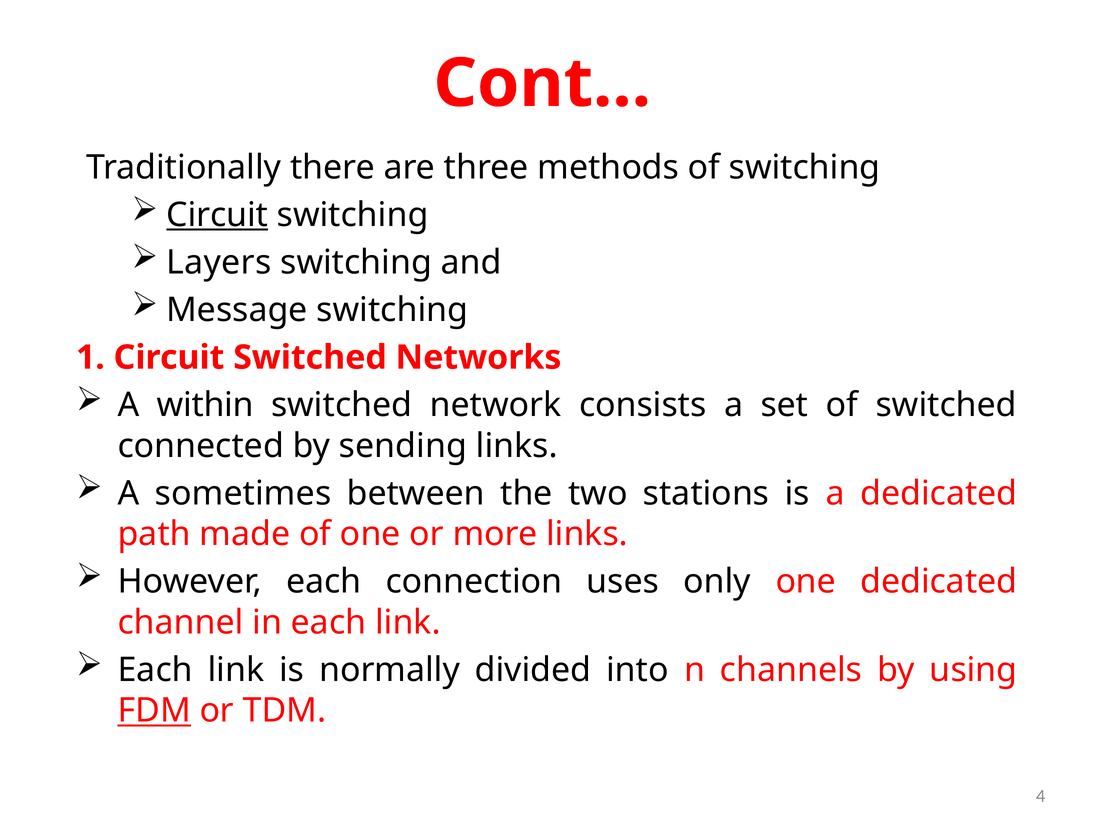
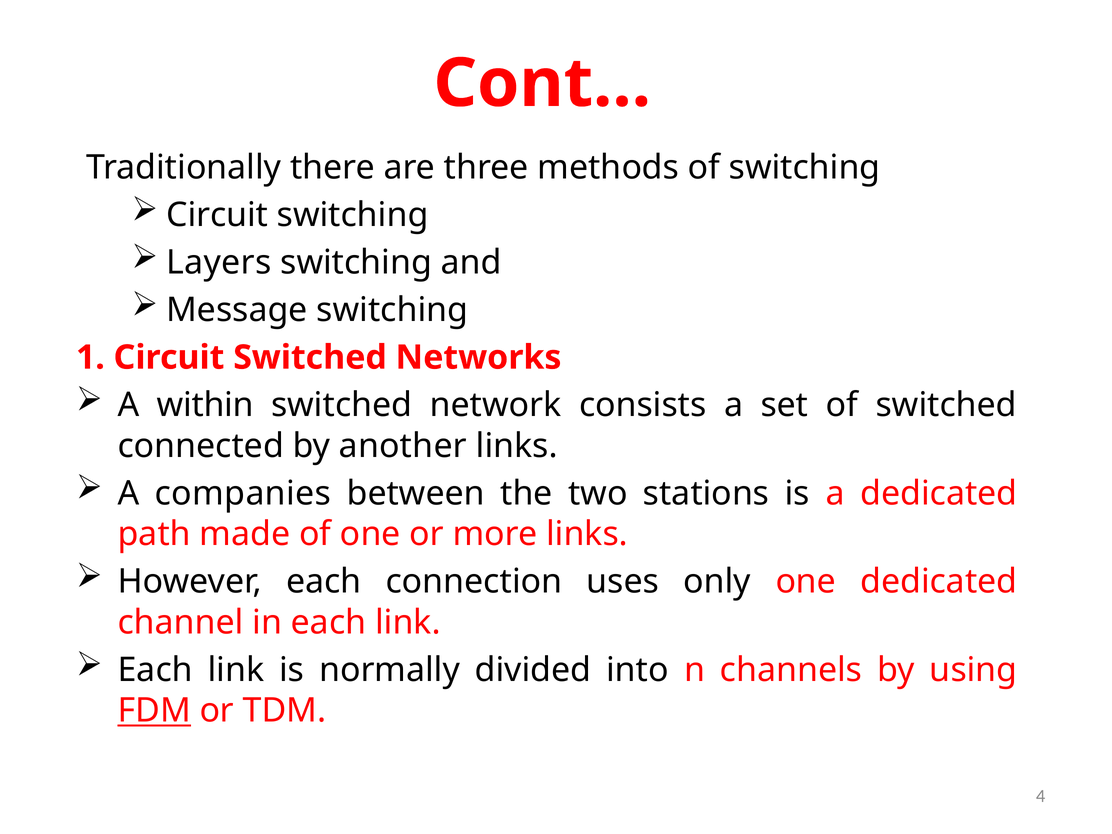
Circuit underline: present -> none (217, 215)
sending: sending -> another (403, 446)
sometimes: sometimes -> companies (243, 493)
